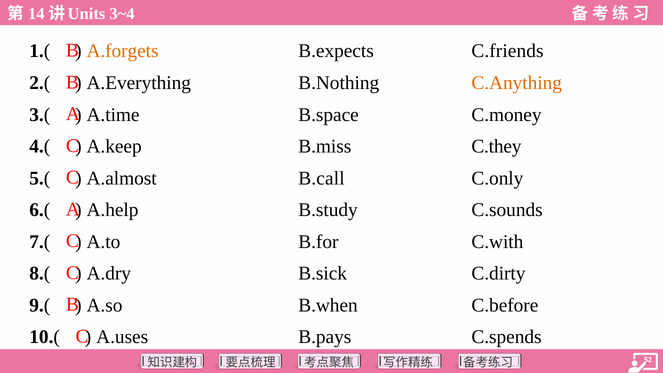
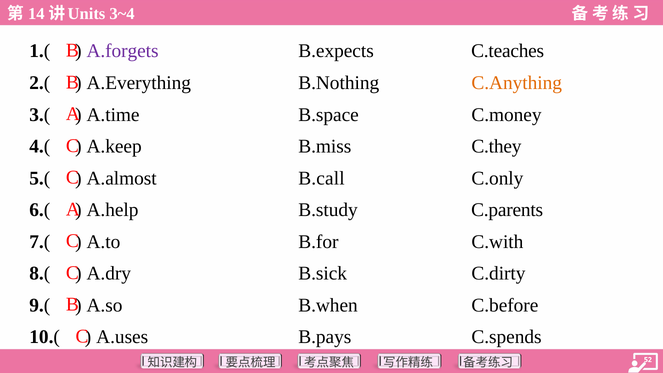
A.forgets colour: orange -> purple (123, 51)
C.friends: C.friends -> C.teaches (508, 51)
C.sounds: C.sounds -> C.parents (507, 210)
